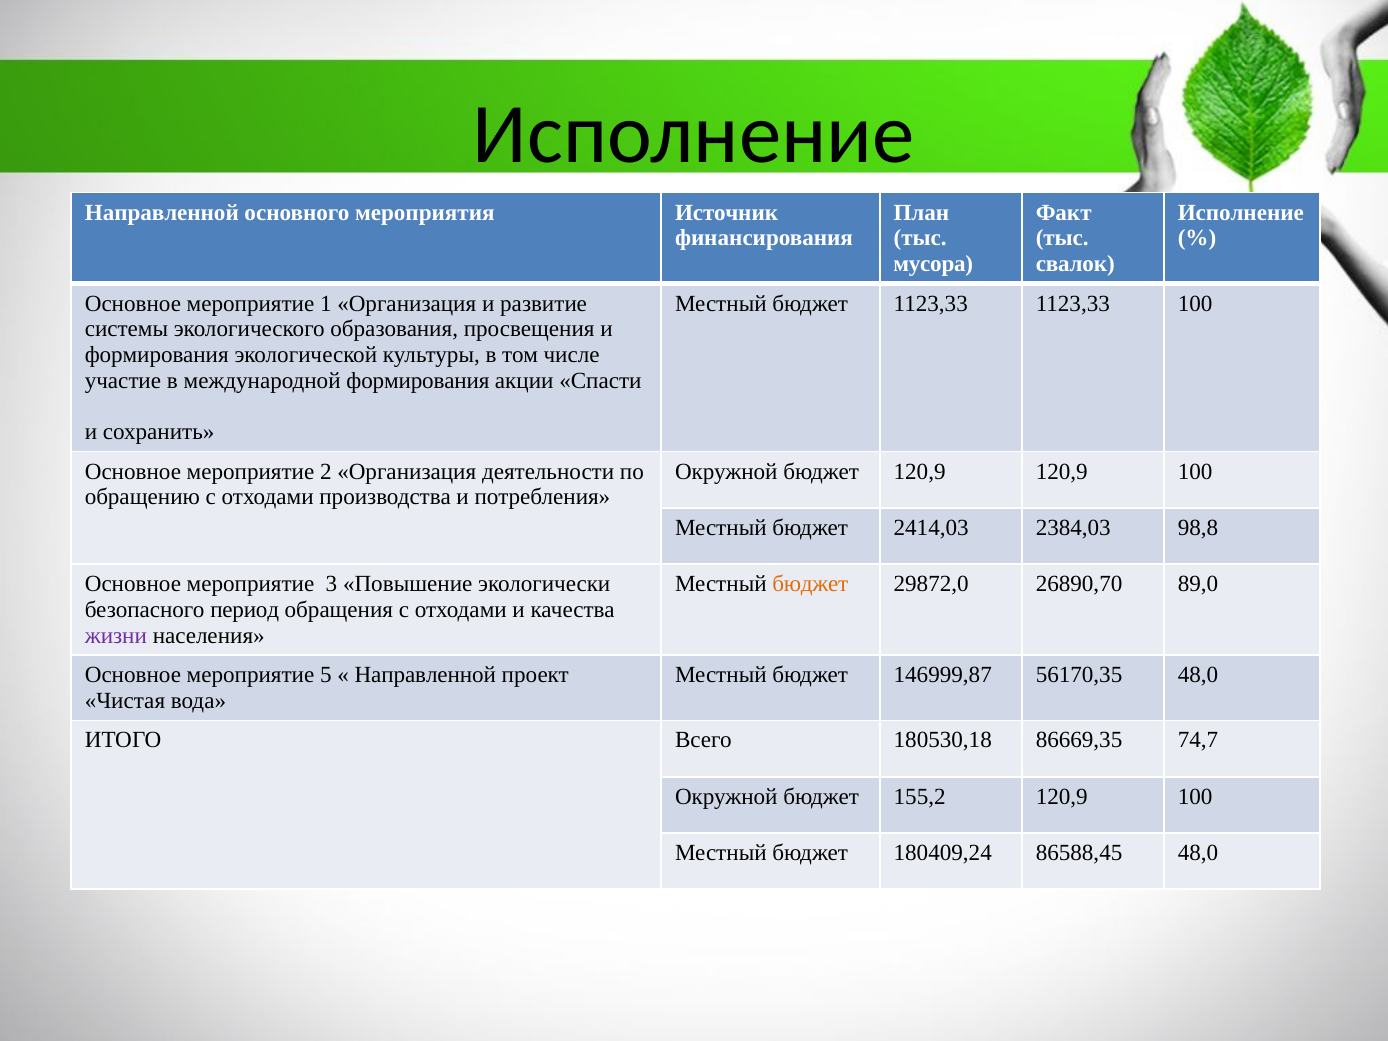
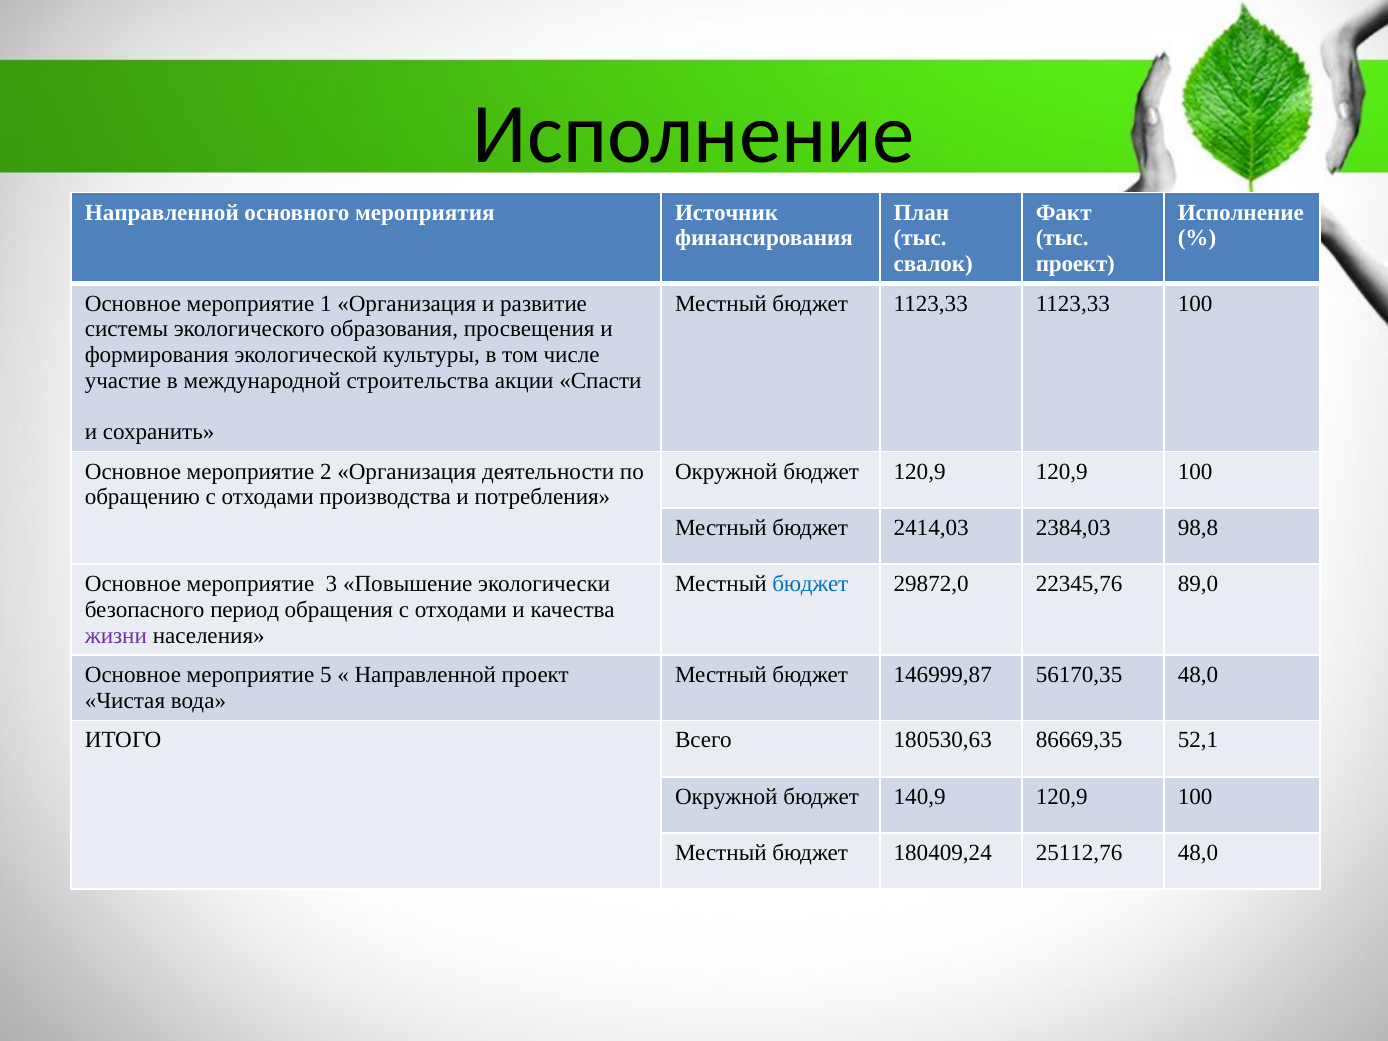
мусора: мусора -> свалок (933, 264)
свалок: свалок -> проект (1075, 264)
международной формирования: формирования -> строительства (418, 381)
бюджет colour: orange -> blue (810, 584)
26890,70: 26890,70 -> 22345,76 (1079, 584)
180530,18: 180530,18 -> 180530,63 (943, 740)
74,7: 74,7 -> 52,1 (1198, 740)
155,2: 155,2 -> 140,9 (920, 797)
86588,45: 86588,45 -> 25112,76 (1079, 853)
